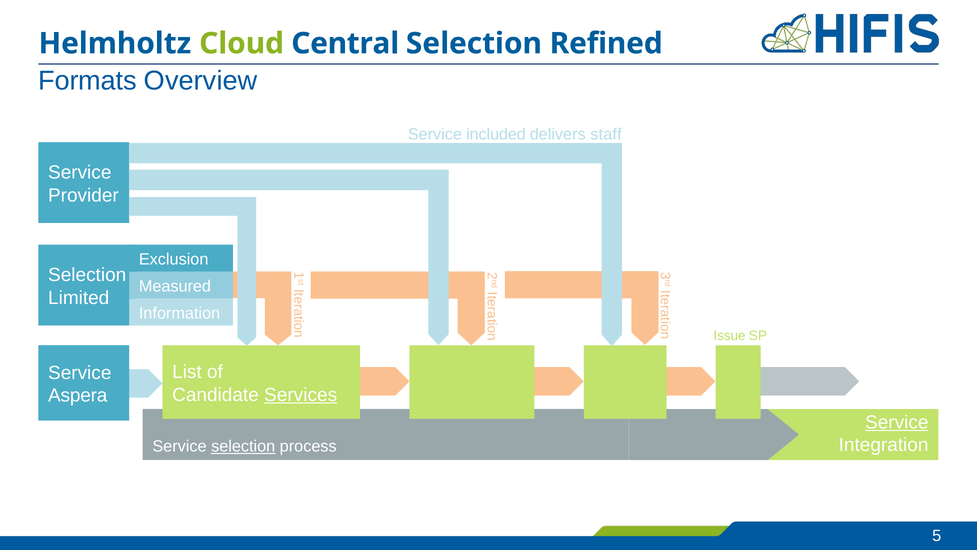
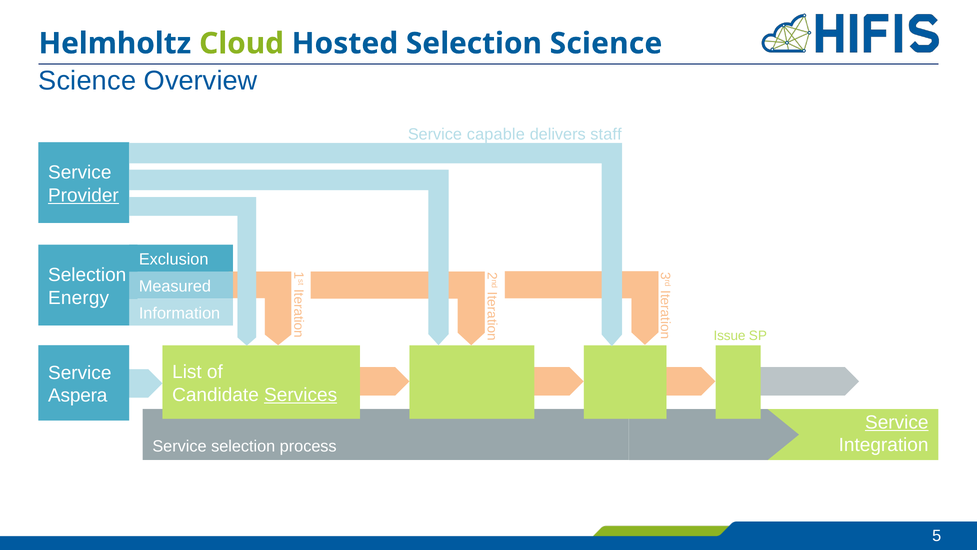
Central: Central -> Hosted (345, 43)
Selection Refined: Refined -> Science (606, 43)
Formats: Formats -> Science (87, 81)
included: included -> capable (496, 134)
Provider underline: none -> present (83, 195)
Limited: Limited -> Energy (79, 298)
selection underline: present -> none (243, 446)
